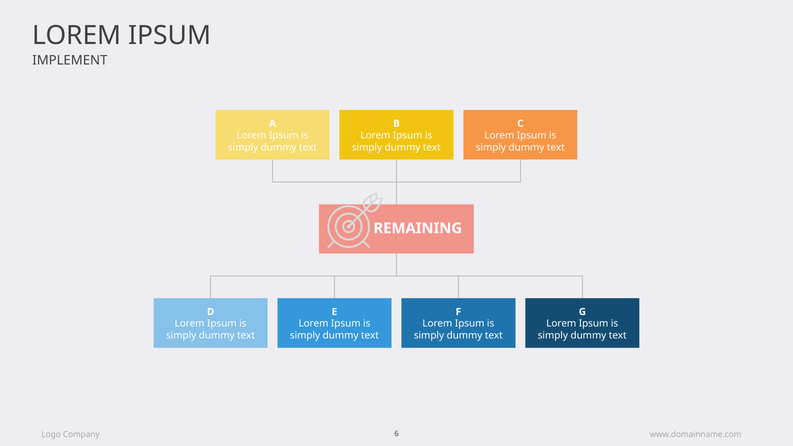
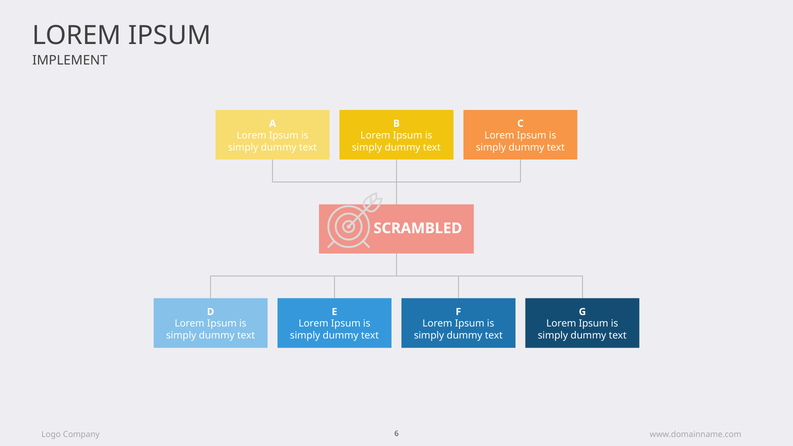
REMAINING: REMAINING -> SCRAMBLED (418, 228)
